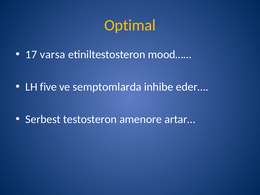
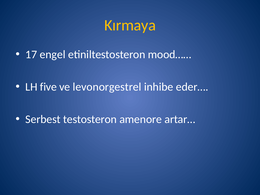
Optimal: Optimal -> Kırmaya (130, 25)
varsa: varsa -> engel (53, 55)
semptomlarda: semptomlarda -> levonorgestrel (107, 87)
